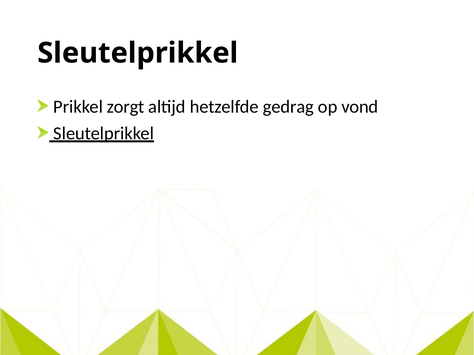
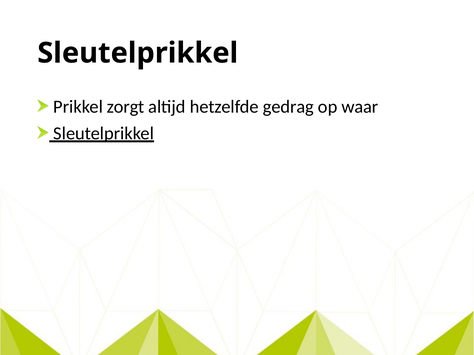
vond: vond -> waar (360, 107)
